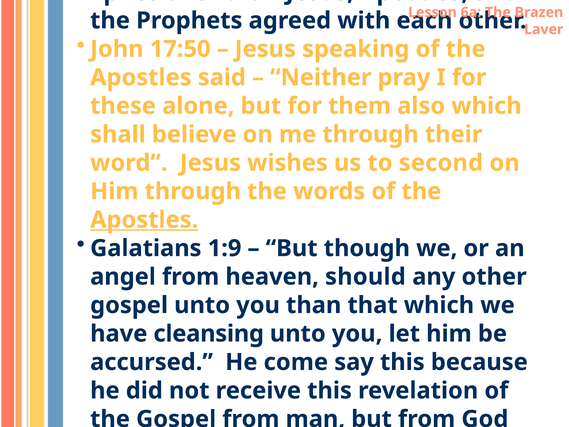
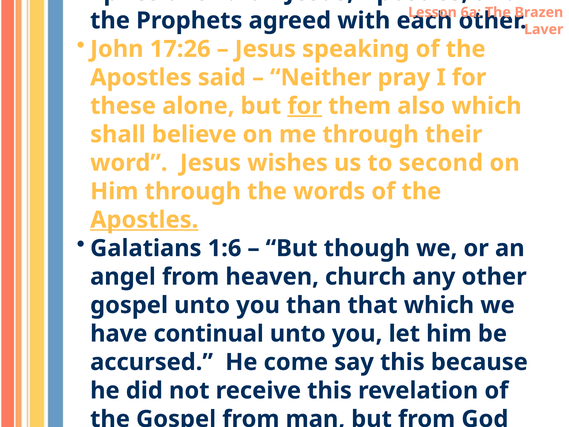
17:50: 17:50 -> 17:26 (180, 49)
for underline: none -> present (305, 106)
1:9: 1:9 -> 1:6 (225, 248)
should: should -> church (366, 277)
cleansing: cleansing -> continual (209, 334)
